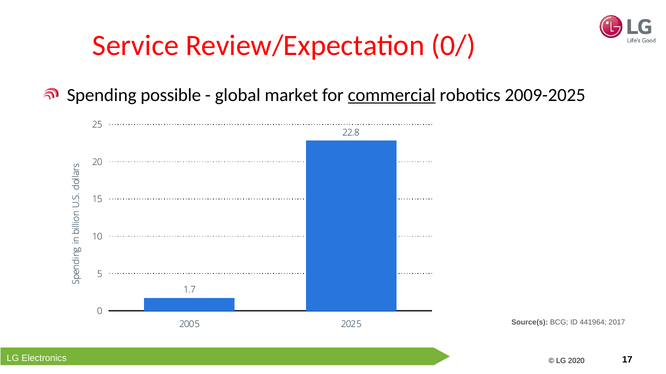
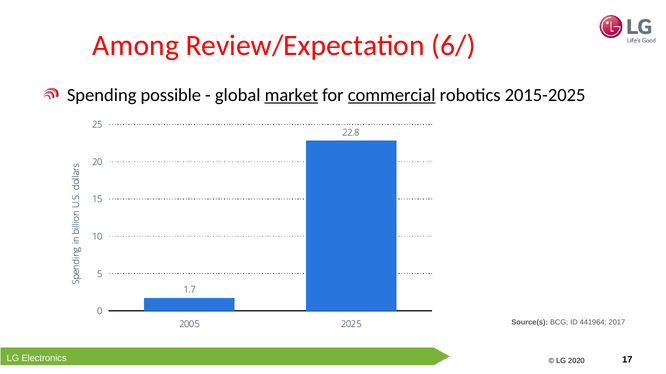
Service: Service -> Among (136, 46)
0/: 0/ -> 6/ (454, 46)
market underline: none -> present (291, 95)
2009-2025: 2009-2025 -> 2015-2025 (545, 95)
